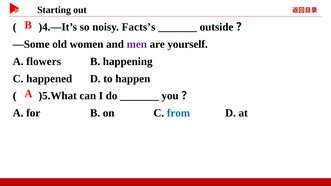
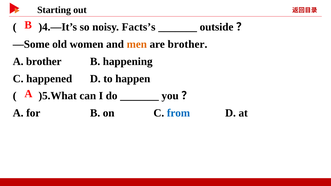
men colour: purple -> orange (137, 44)
are yourself: yourself -> brother (188, 44)
A flowers: flowers -> brother (44, 61)
